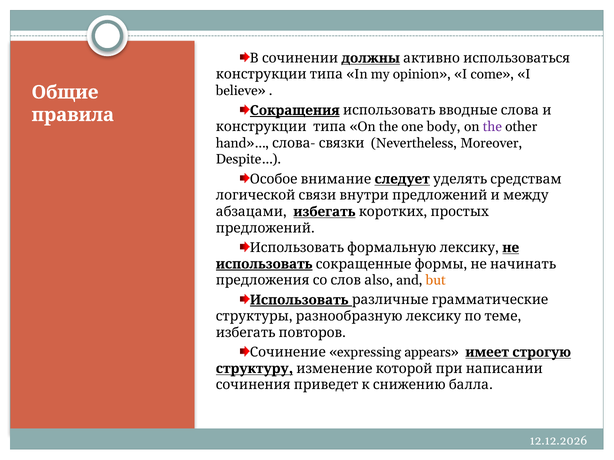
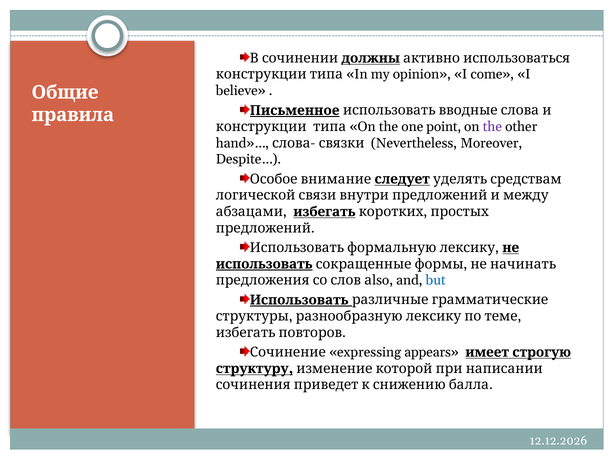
Сокращения: Сокращения -> Письменное (295, 111)
body: body -> point (444, 127)
but colour: orange -> blue (436, 281)
